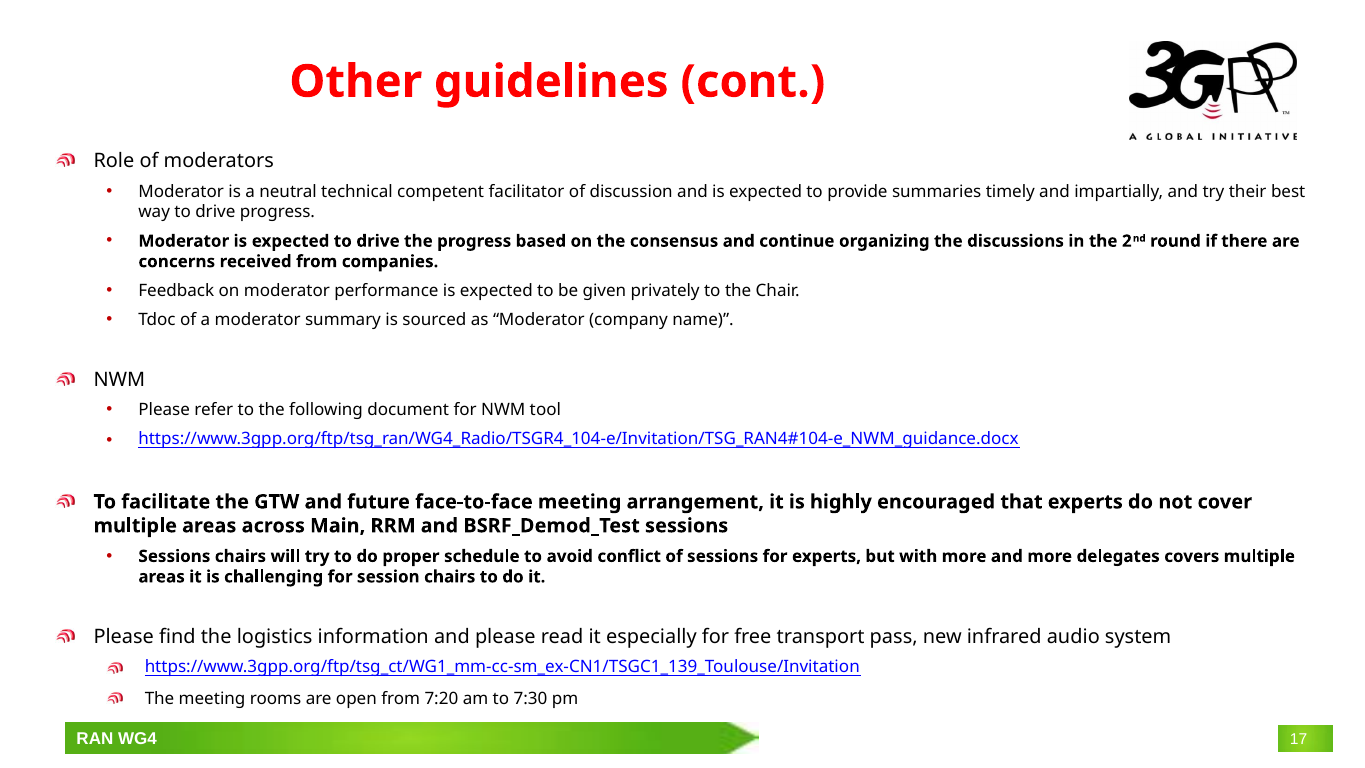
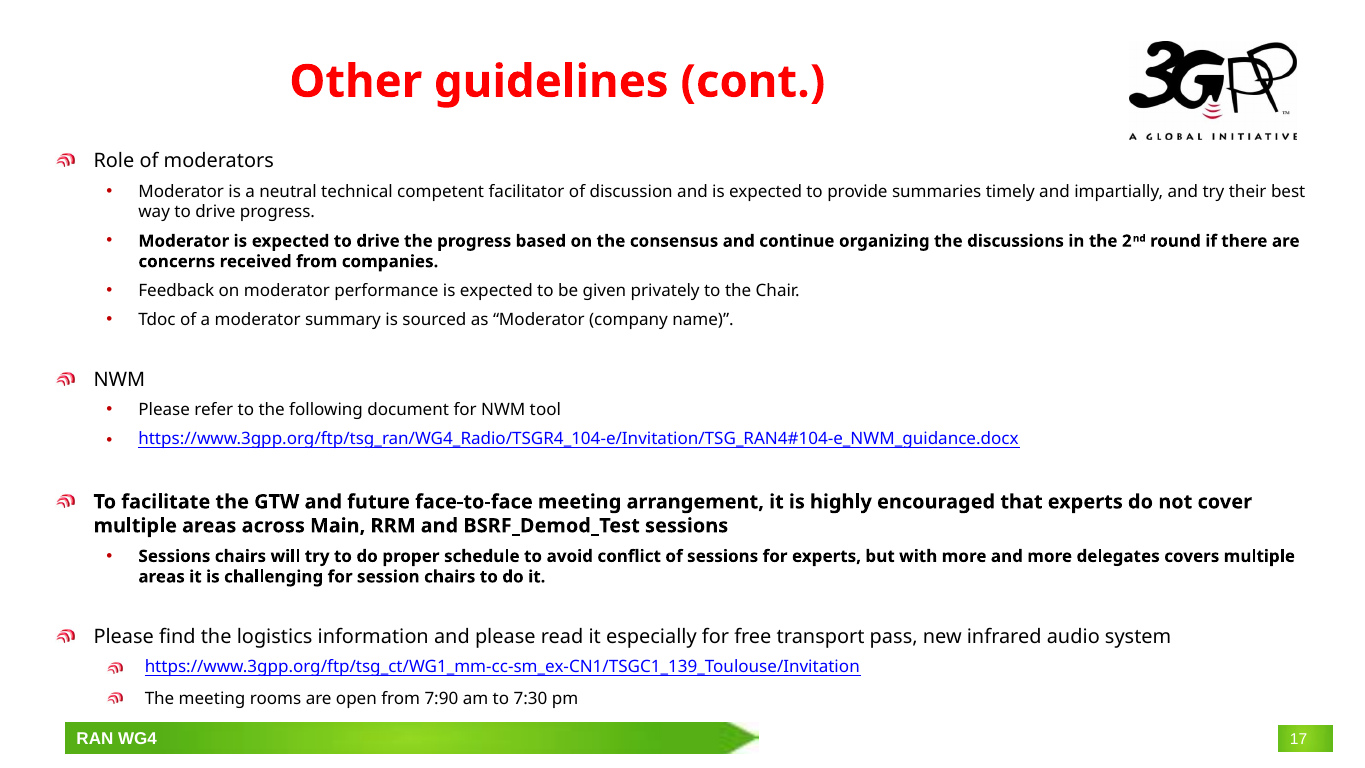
7:20: 7:20 -> 7:90 (441, 699)
